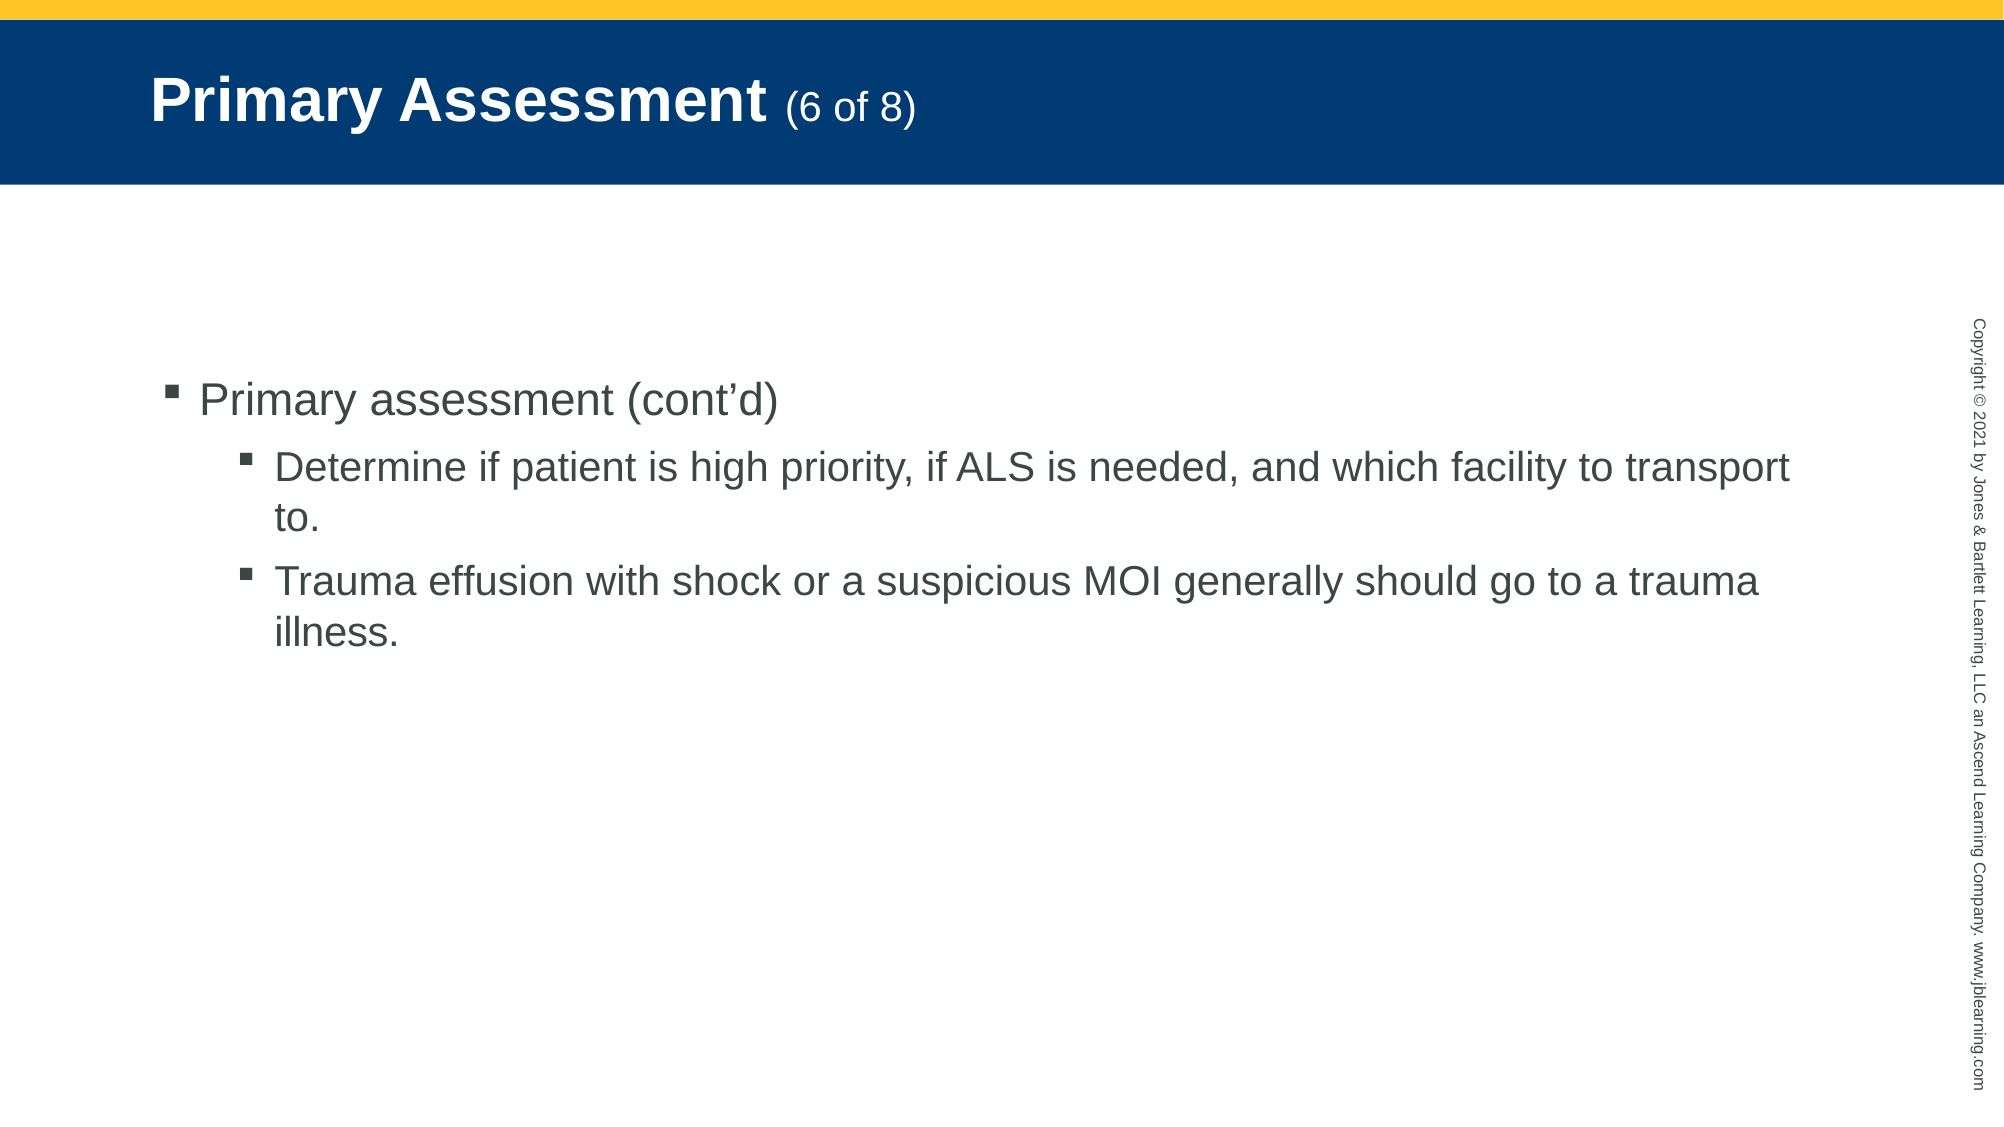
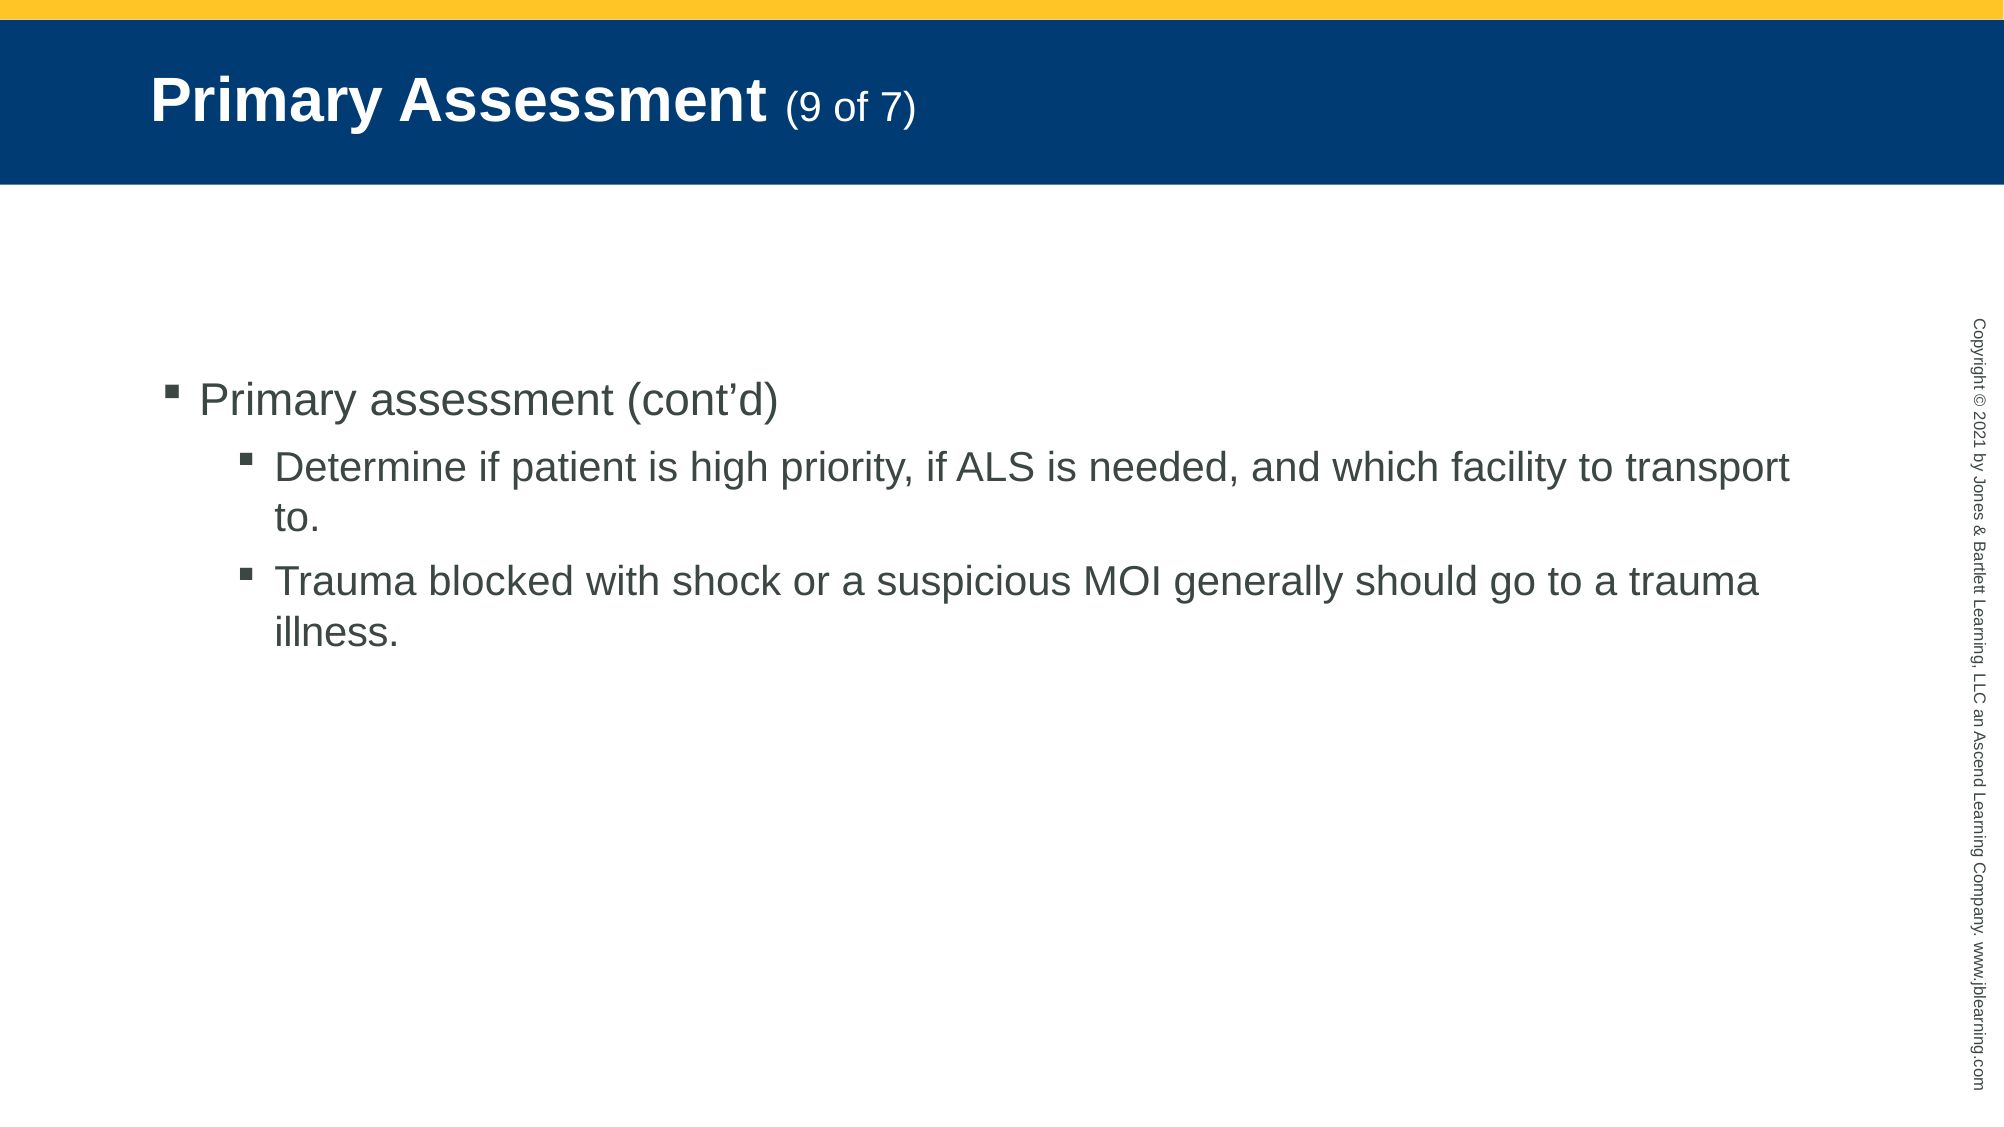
6: 6 -> 9 (803, 108)
8: 8 -> 7 (898, 108)
effusion: effusion -> blocked (501, 582)
